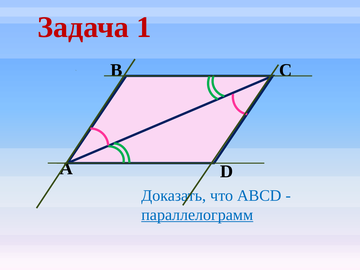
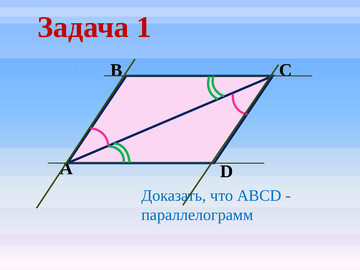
параллелограмм underline: present -> none (197, 215)
